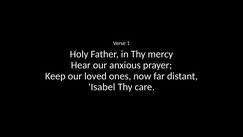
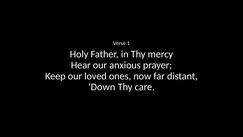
Isabel: Isabel -> Down (102, 87)
